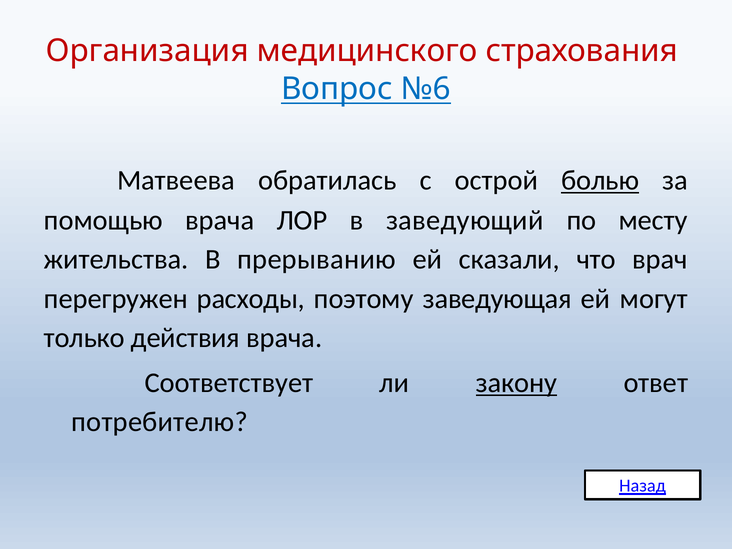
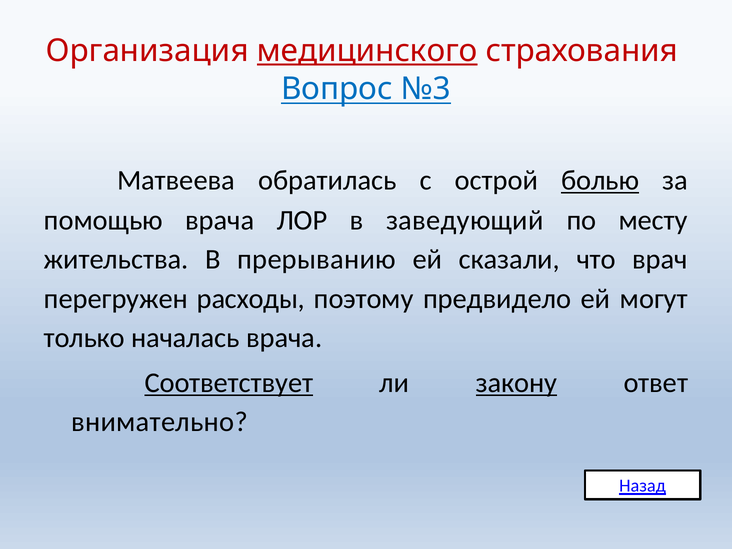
медицинского underline: none -> present (367, 51)
№6: №6 -> №3 (426, 89)
заведующая: заведующая -> предвидело (497, 299)
действия: действия -> началась (185, 338)
Соответствует underline: none -> present (229, 383)
потребителю: потребителю -> внимательно (160, 422)
